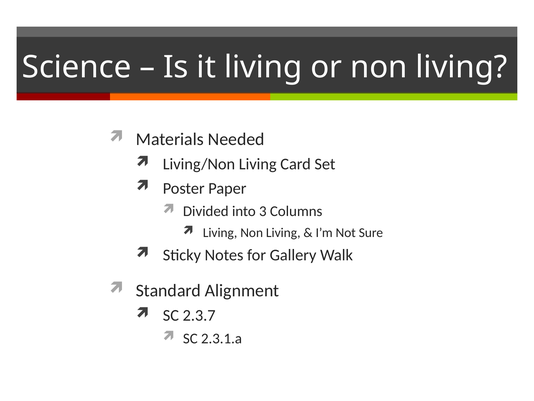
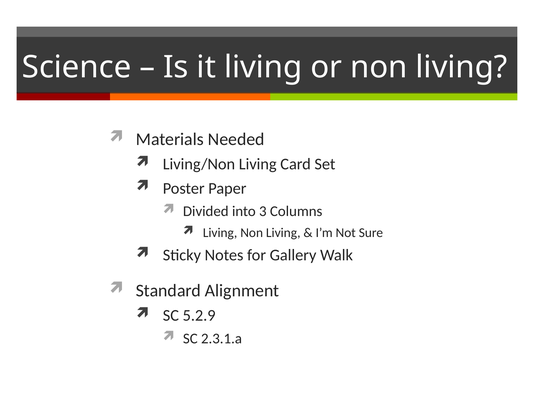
2.3.7: 2.3.7 -> 5.2.9 (199, 315)
